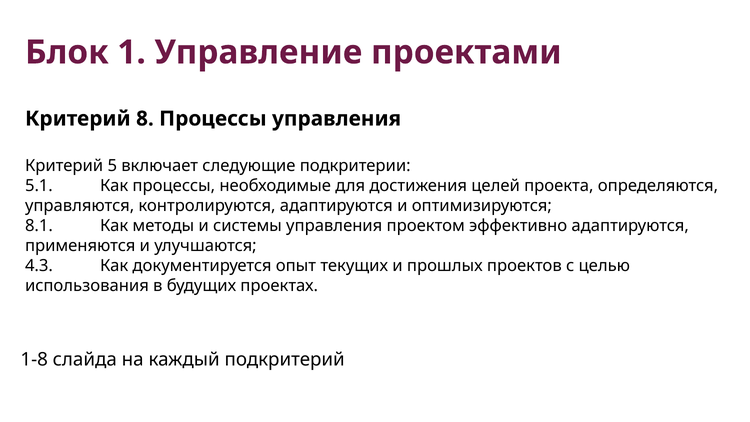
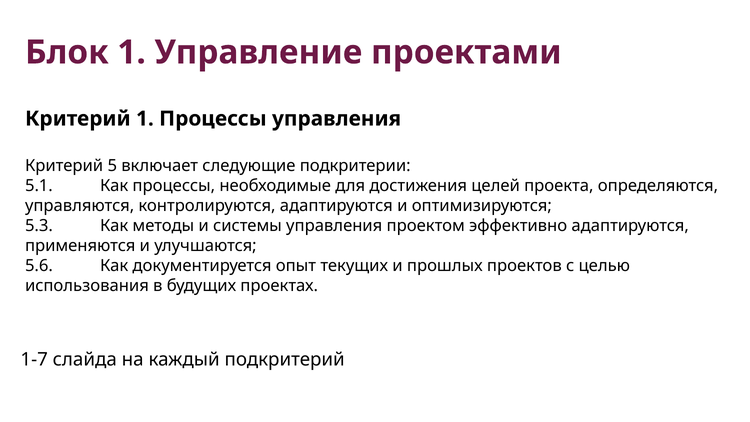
Критерий 8: 8 -> 1 (145, 119)
8.1: 8.1 -> 5.3 (39, 226)
4.3: 4.3 -> 5.6 (39, 266)
1-8: 1-8 -> 1-7 (34, 359)
